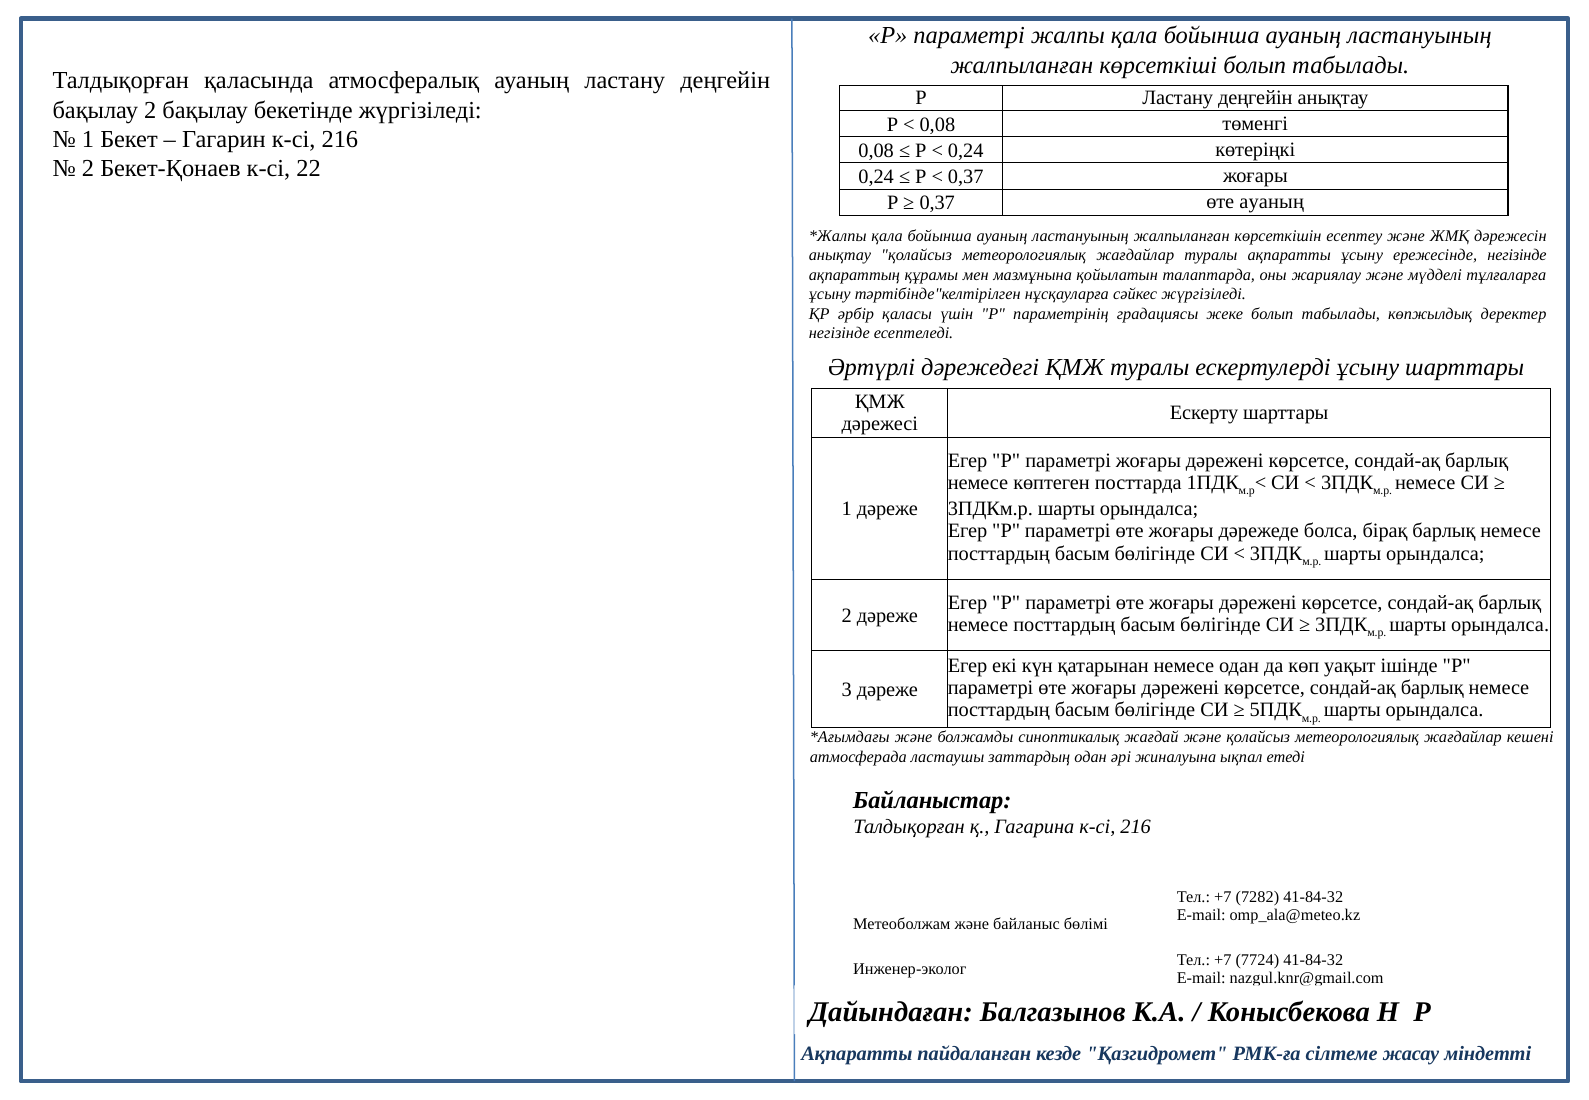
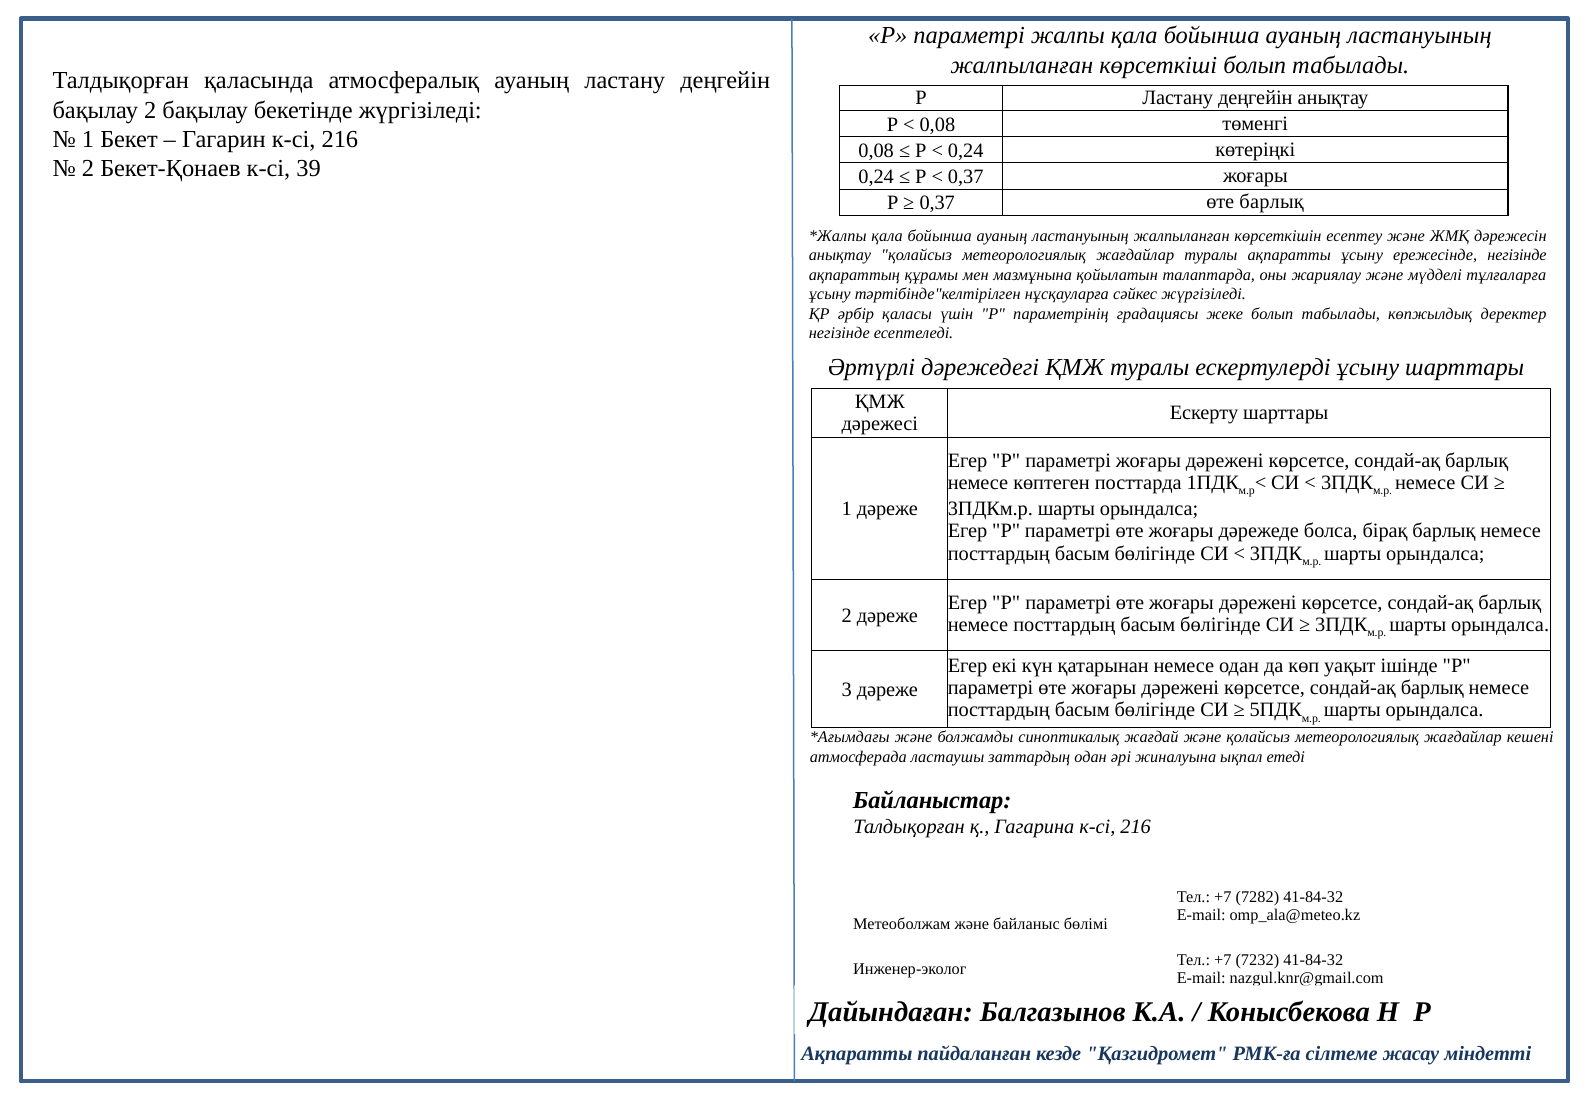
22: 22 -> 39 (309, 169)
өте ауаның: ауаның -> барлық (1272, 202)
7724: 7724 -> 7232 (1257, 960)
